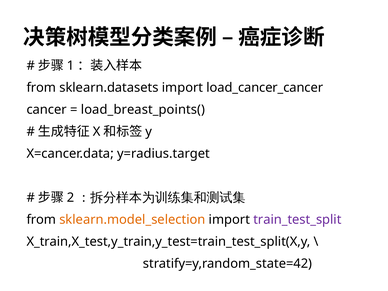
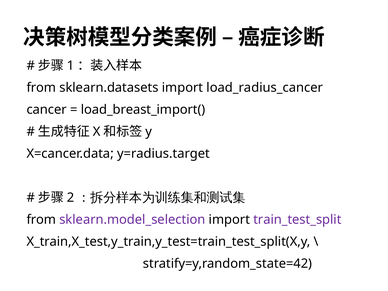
load_cancer_cancer: load_cancer_cancer -> load_radius_cancer (265, 88)
load_breast_points(: load_breast_points( -> load_breast_import( (143, 110)
sklearn.model_selection colour: orange -> purple (132, 220)
